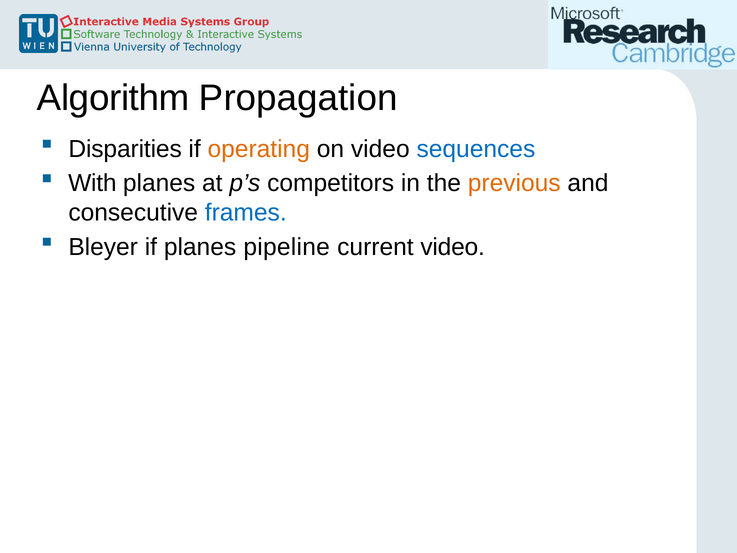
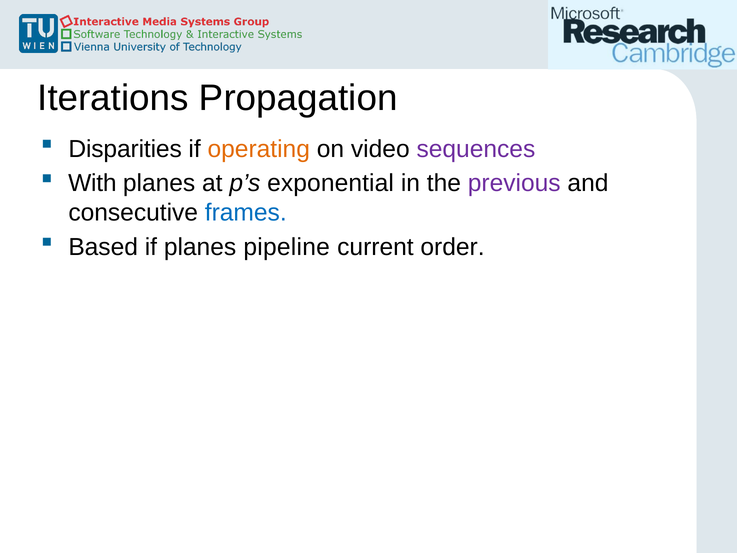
Algorithm: Algorithm -> Iterations (113, 98)
sequences colour: blue -> purple (476, 149)
competitors: competitors -> exponential (331, 183)
previous colour: orange -> purple (514, 183)
Bleyer: Bleyer -> Based (103, 247)
current video: video -> order (453, 247)
